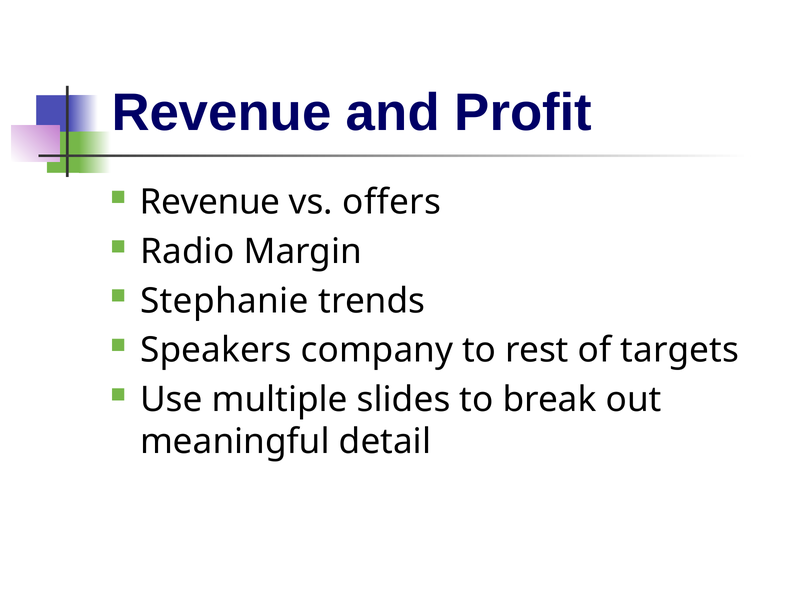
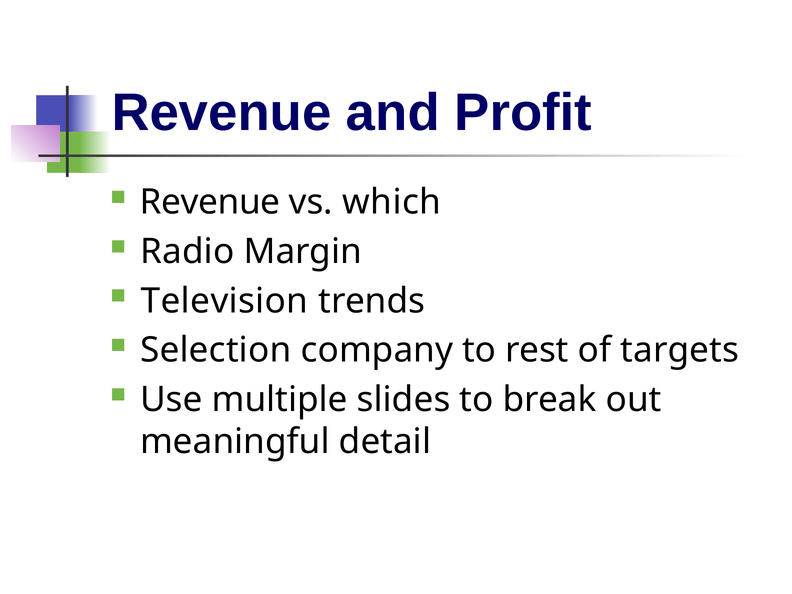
offers: offers -> which (392, 202)
Stephanie: Stephanie -> Television (225, 301)
Speakers: Speakers -> Selection (216, 350)
